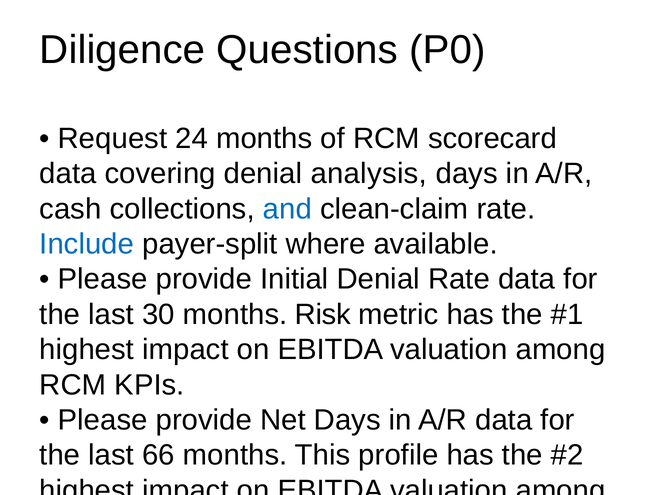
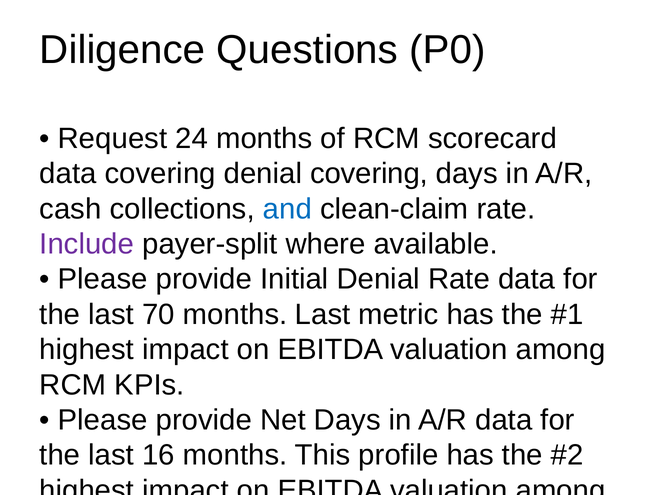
denial analysis: analysis -> covering (369, 174)
Include colour: blue -> purple (87, 244)
30: 30 -> 70 (159, 314)
months Risk: Risk -> Last (323, 314)
66: 66 -> 16 (159, 455)
